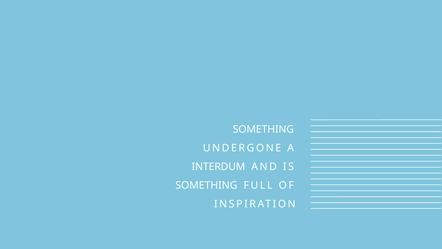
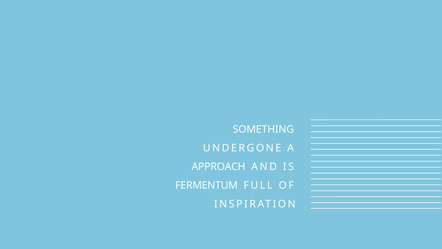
INTERDUM: INTERDUM -> APPROACH (219, 167)
SOMETHING: SOMETHING -> FERMENTUM (206, 185)
